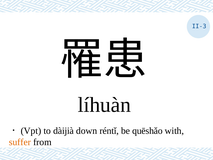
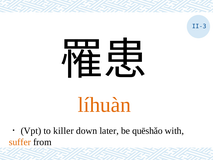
líhuàn colour: black -> orange (104, 105)
dàijià: dàijià -> killer (63, 131)
réntǐ: réntǐ -> later (109, 131)
